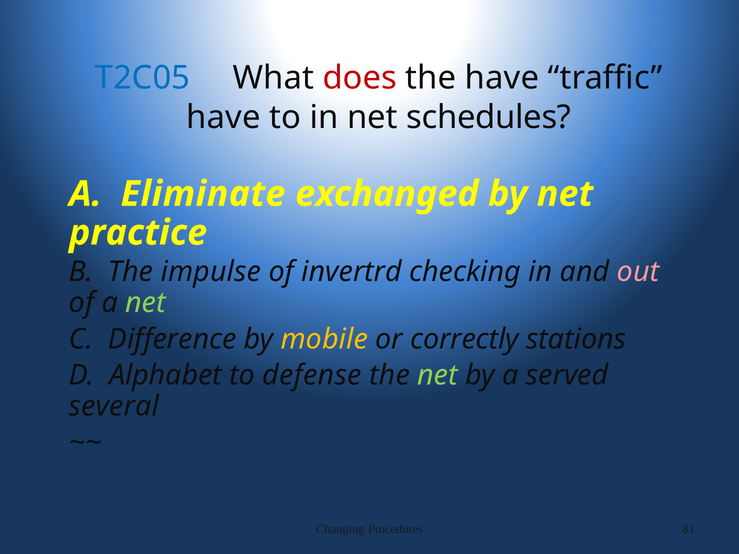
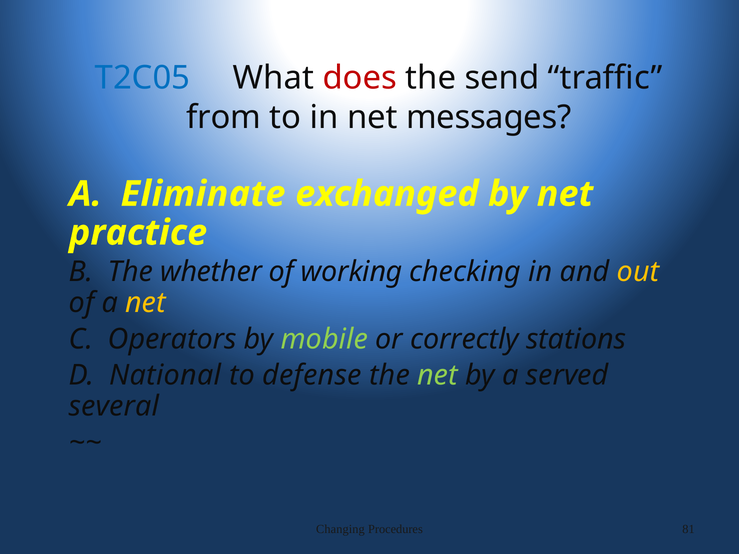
the have: have -> send (502, 78)
have: have -> from (224, 117)
schedules: schedules -> messages (489, 117)
impulse: impulse -> whether (211, 272)
invertrd: invertrd -> working (352, 272)
out colour: pink -> yellow (638, 272)
net colour: light green -> yellow (146, 303)
Difference: Difference -> Operators (172, 339)
mobile colour: yellow -> light green (324, 339)
Alphabet: Alphabet -> National (165, 376)
